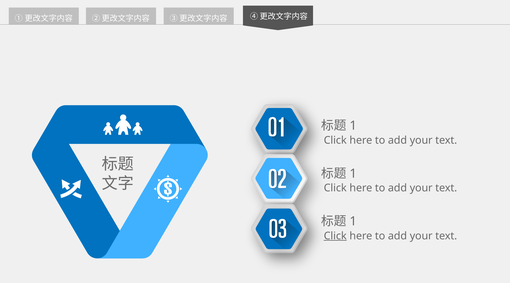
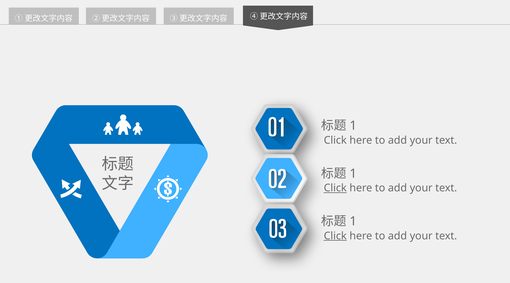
Click underline: none -> present (335, 188)
